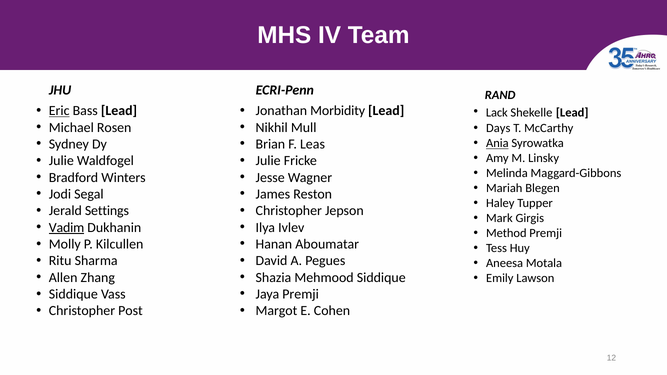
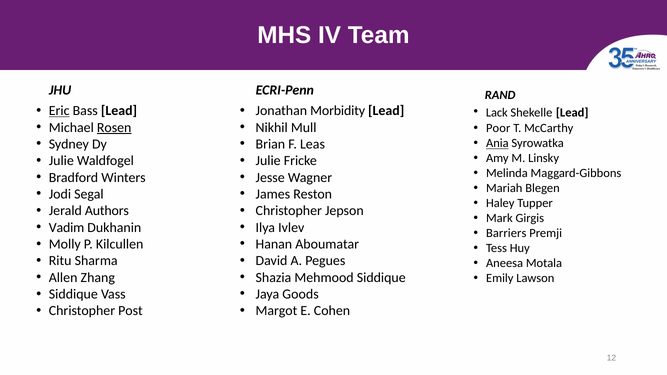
Rosen underline: none -> present (114, 128)
Days: Days -> Poor (498, 128)
Settings: Settings -> Authors (107, 211)
Vadim underline: present -> none (67, 228)
Method: Method -> Barriers (506, 233)
Jaya Premji: Premji -> Goods (301, 294)
